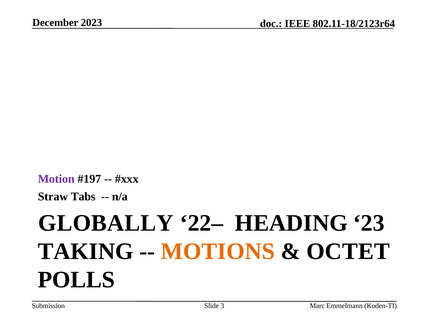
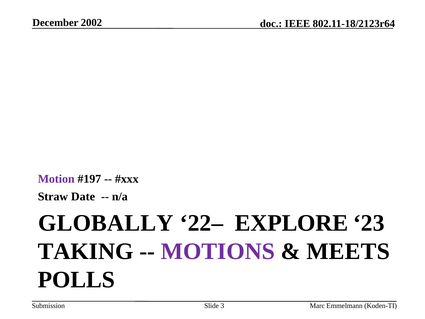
2023: 2023 -> 2002 (91, 23)
Tabs: Tabs -> Date (83, 196)
HEADING: HEADING -> EXPLORE (292, 223)
MOTIONS colour: orange -> purple (218, 251)
OCTET: OCTET -> MEETS (348, 251)
